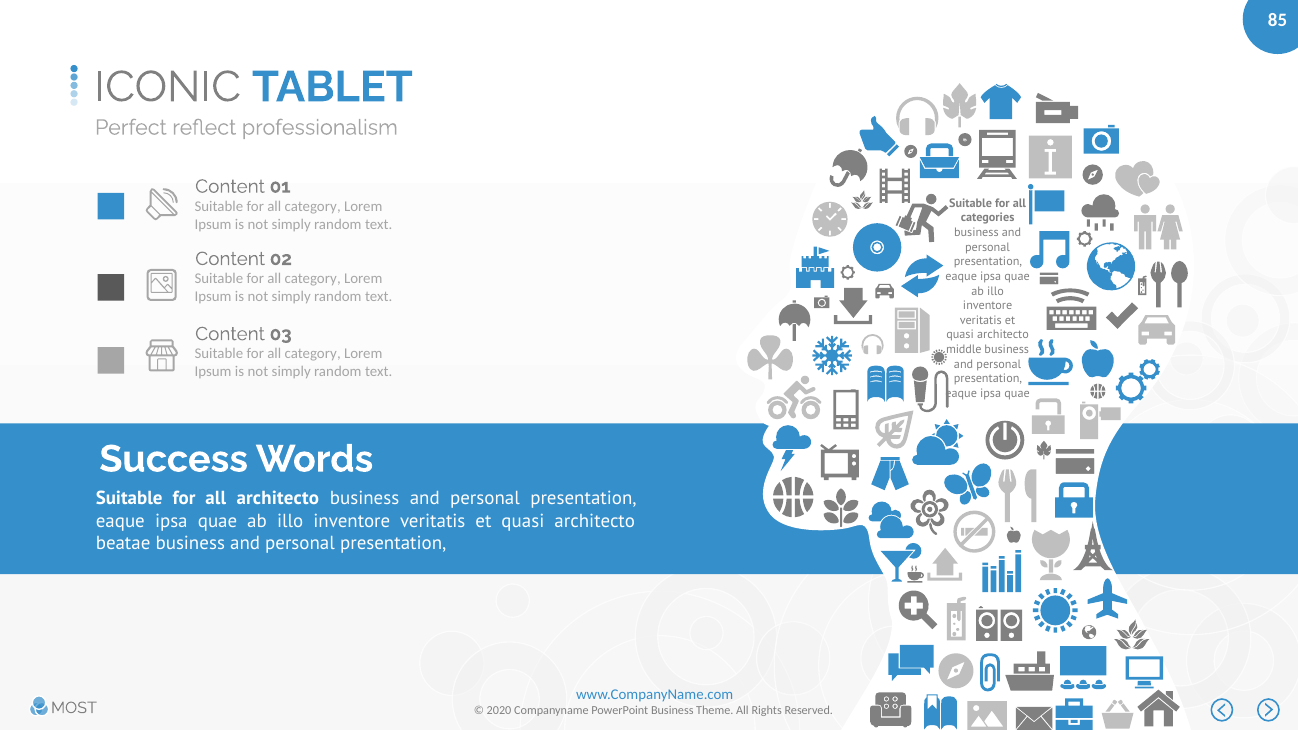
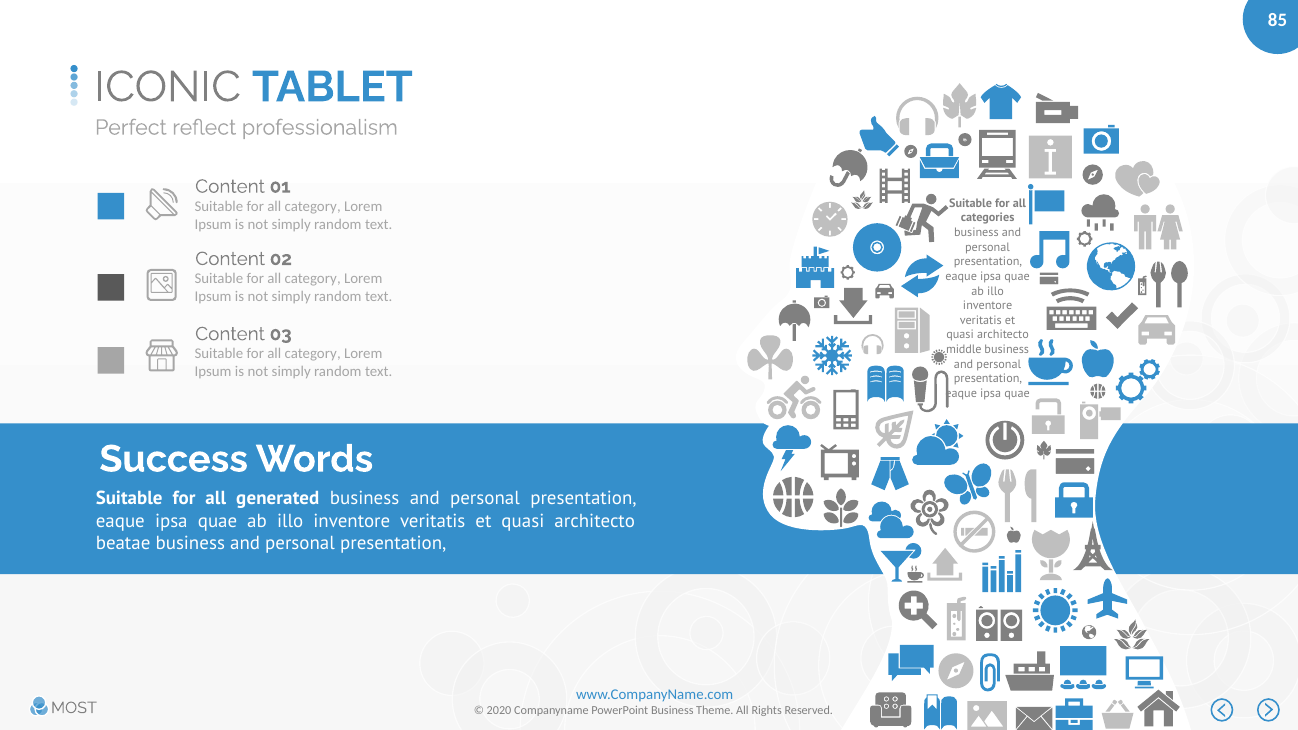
all architecto: architecto -> generated (278, 498)
